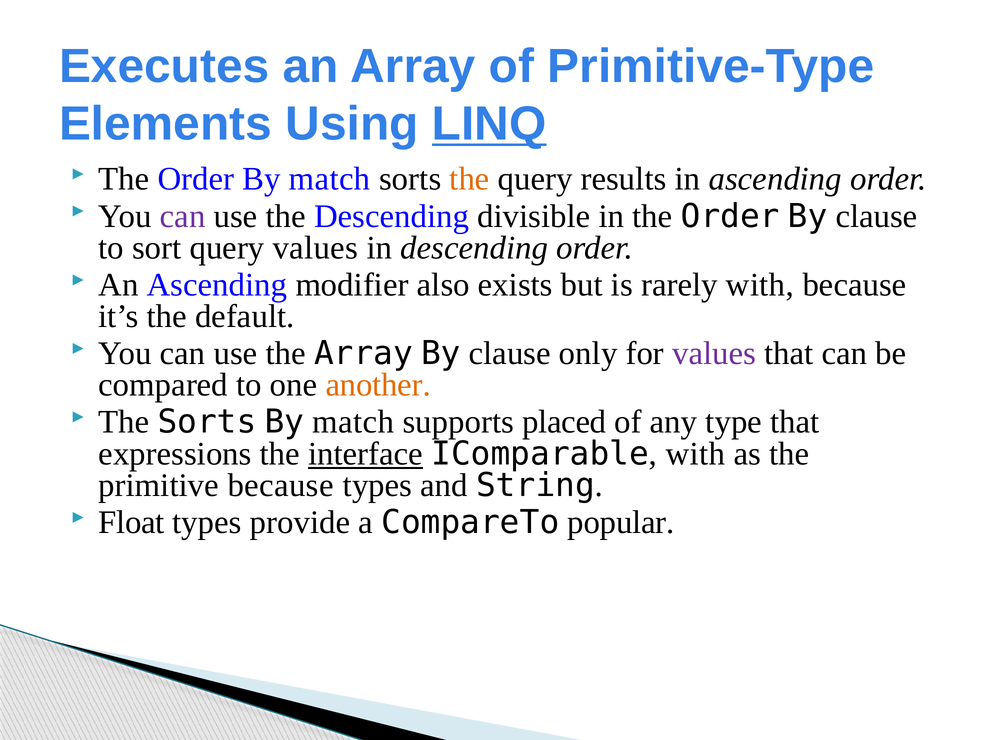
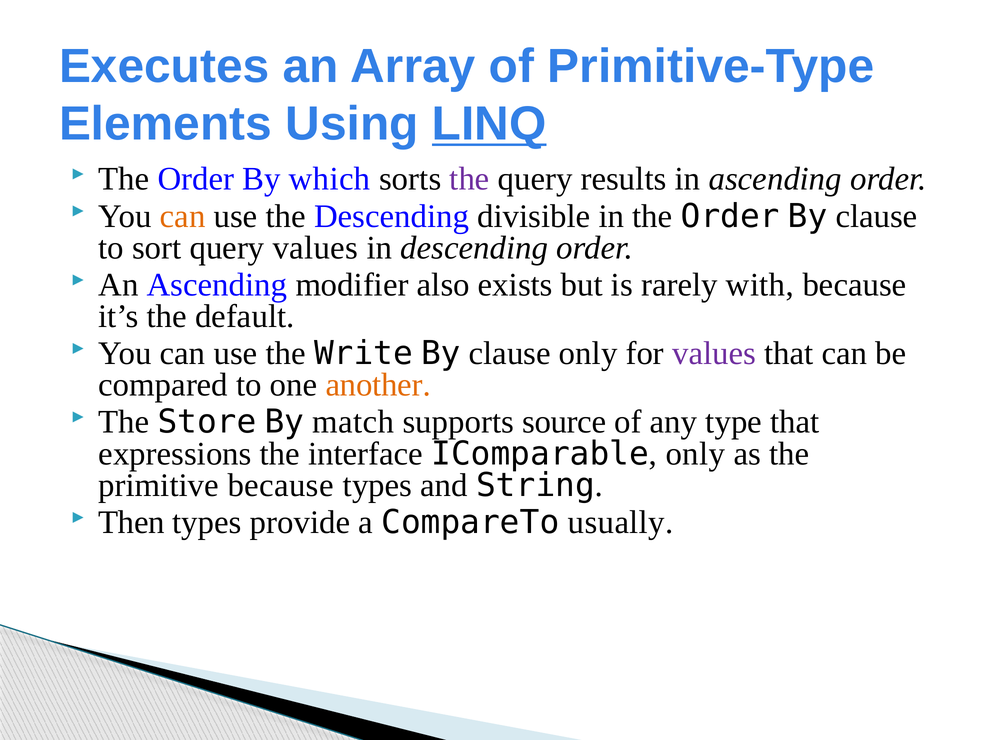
Order By match: match -> which (330, 179)
the colour: orange -> purple (469, 179)
can colour: purple -> orange (183, 216)
the Array: Array -> Write (363, 353)
The Sorts: Sorts -> Store (207, 422)
placed: placed -> source (564, 422)
interface underline: present -> none (366, 453)
IComparable with: with -> only (695, 453)
Float: Float -> Then (131, 522)
popular: popular -> usually (621, 522)
